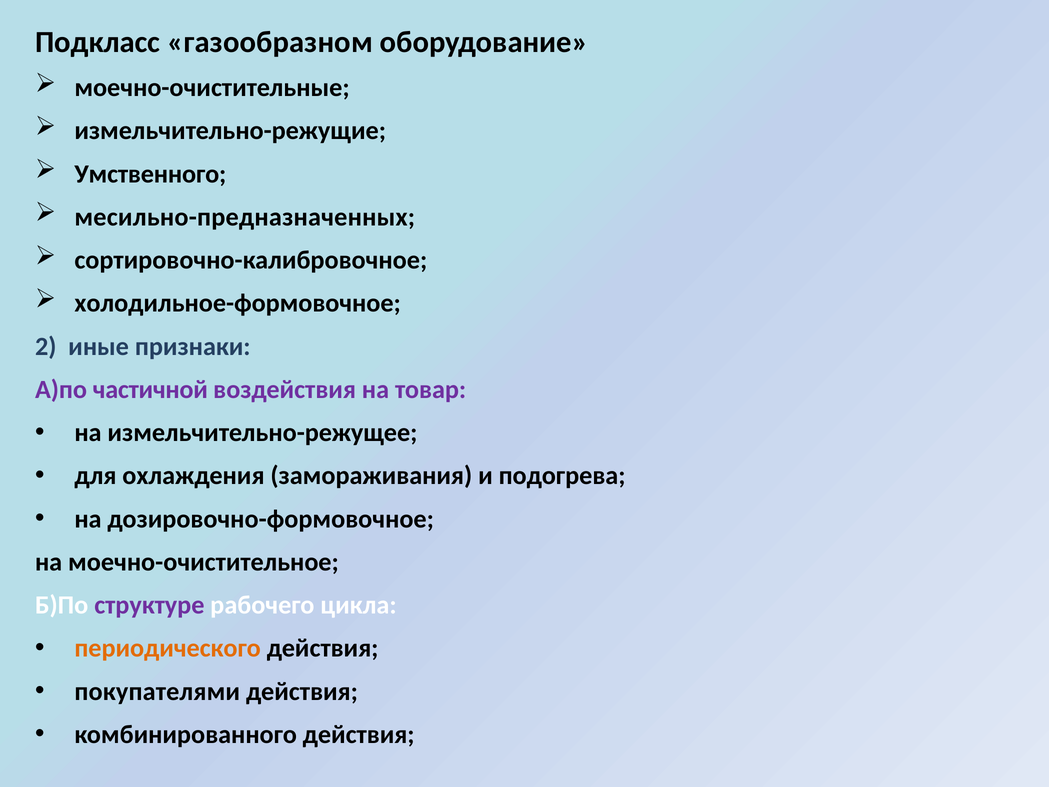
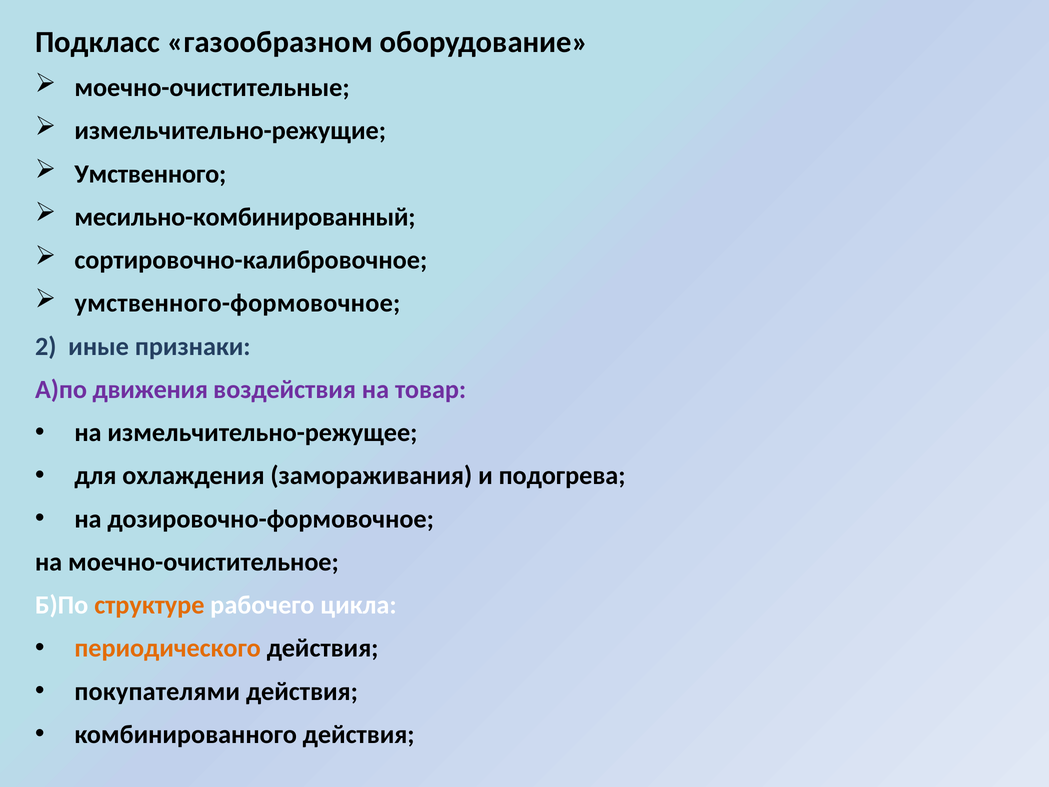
месильно-предназначенных: месильно-предназначенных -> месильно-комбинированный (245, 217)
холодильное-формовочное: холодильное-формовочное -> умственного-формовочное (237, 303)
частичной: частичной -> движения (150, 389)
структуре colour: purple -> orange (149, 605)
